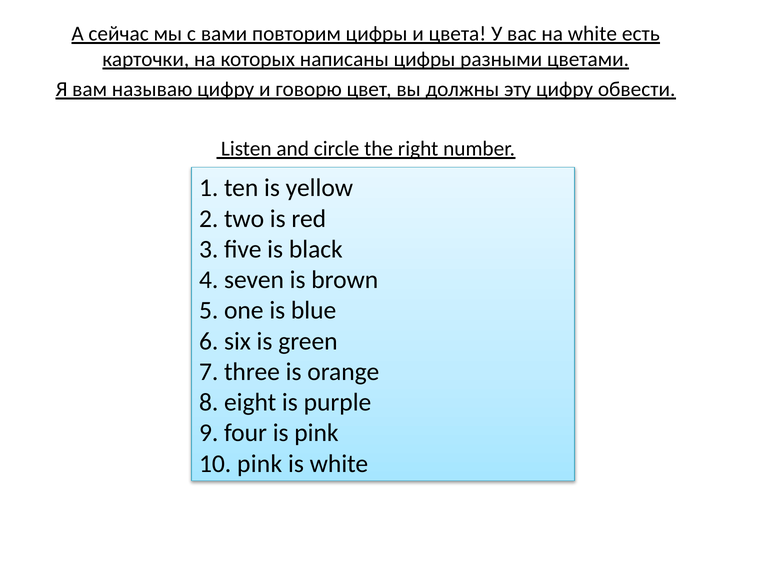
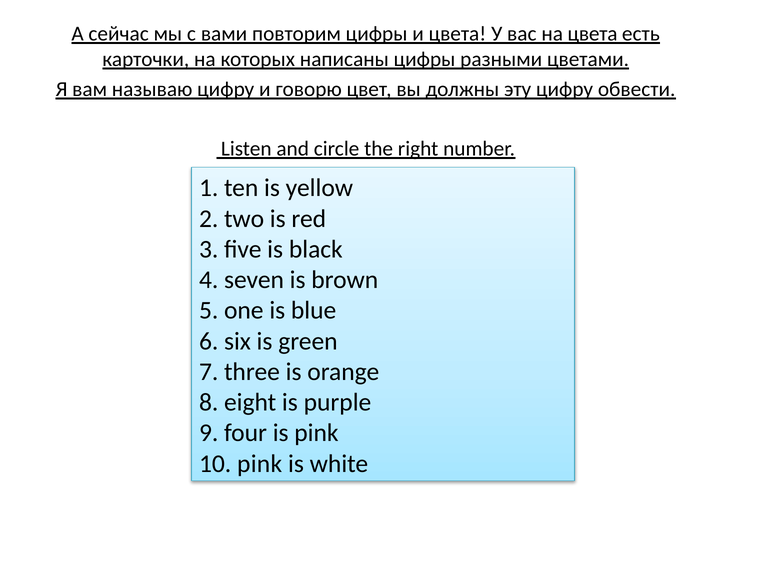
на white: white -> цвета (593, 34)
